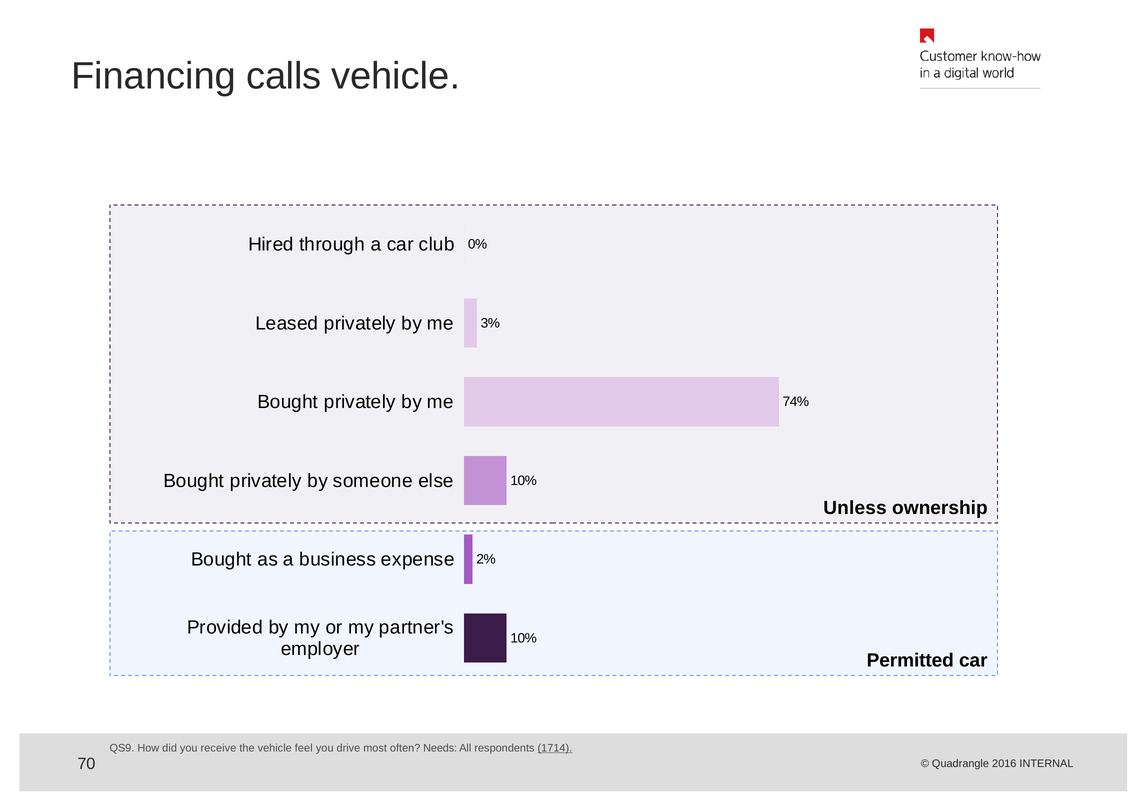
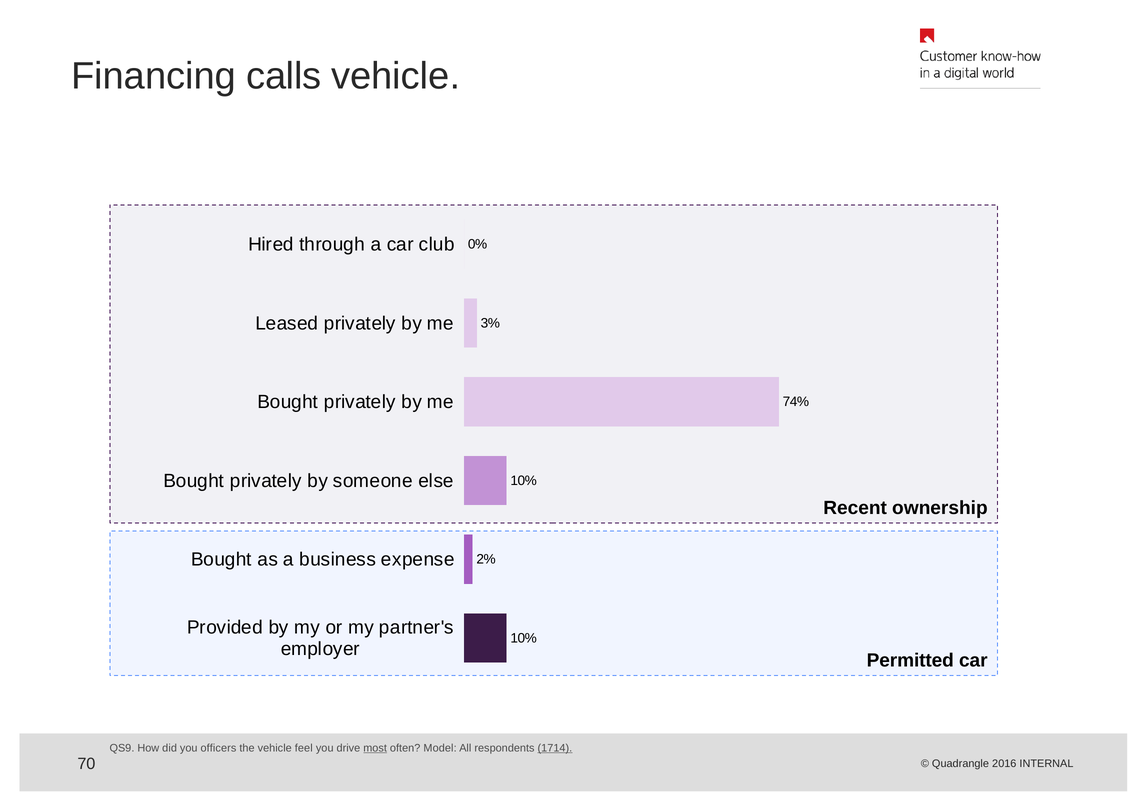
Unless: Unless -> Recent (855, 508)
receive: receive -> officers (218, 748)
most underline: none -> present (375, 748)
Needs: Needs -> Model (440, 748)
